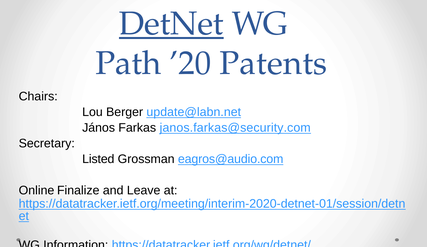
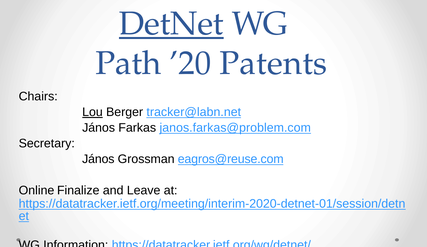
Lou underline: none -> present (92, 112)
update@labn.net: update@labn.net -> tracker@labn.net (194, 112)
janos.farkas@security.com: janos.farkas@security.com -> janos.farkas@problem.com (235, 128)
Listed: Listed -> János (98, 159)
eagros@audio.com: eagros@audio.com -> eagros@reuse.com (231, 159)
